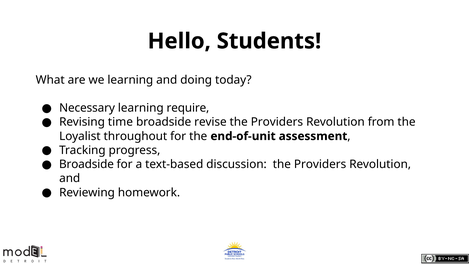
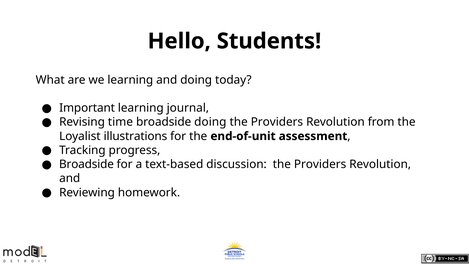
Necessary: Necessary -> Important (87, 108)
require: require -> journal (188, 108)
broadside revise: revise -> doing (210, 122)
throughout: throughout -> illustrations (135, 136)
